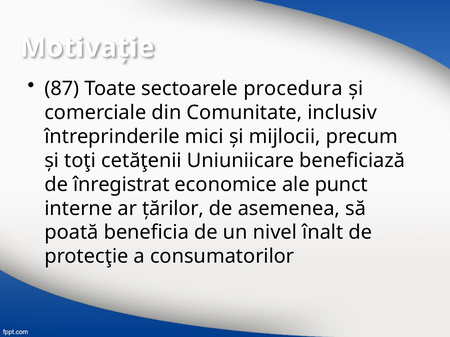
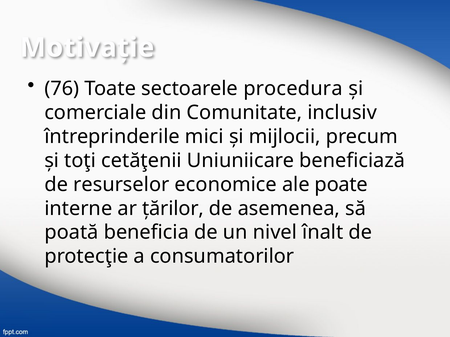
87: 87 -> 76 (62, 89)
înregistrat: înregistrat -> resurselor (121, 185)
punct: punct -> poate (341, 185)
